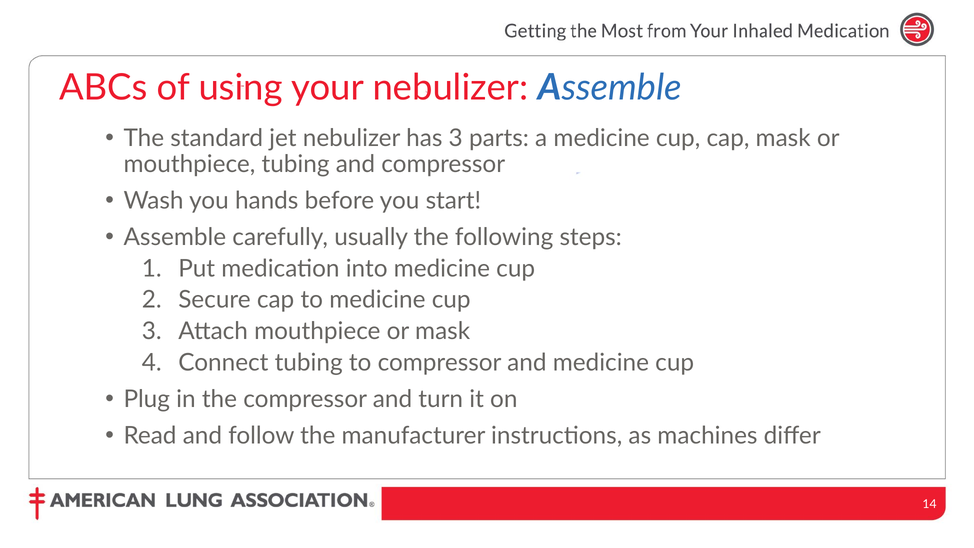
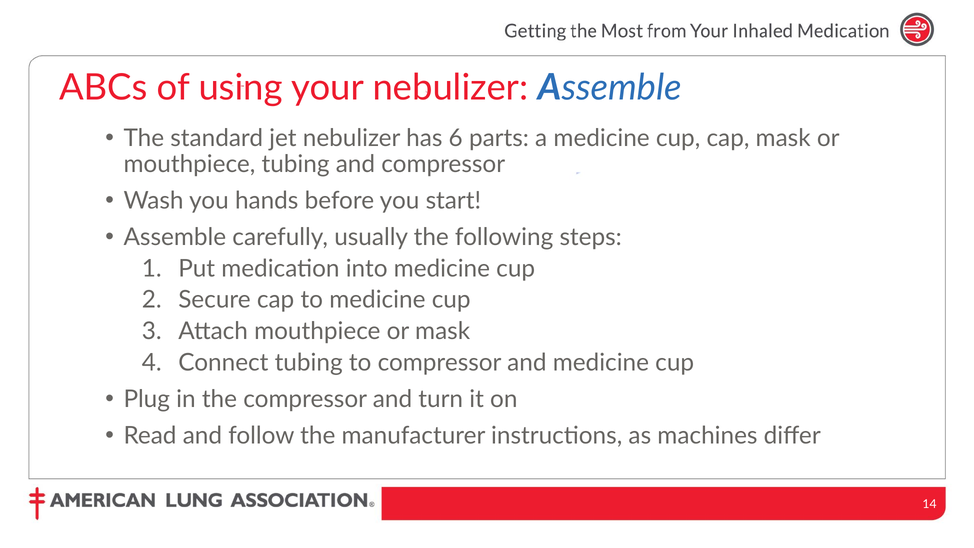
has 3: 3 -> 6 (456, 138)
